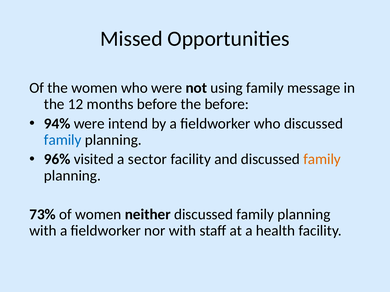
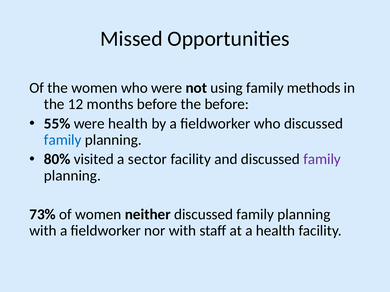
message: message -> methods (314, 88)
94%: 94% -> 55% (57, 124)
were intend: intend -> health (128, 124)
96%: 96% -> 80% (57, 160)
family colour: orange -> purple (322, 160)
